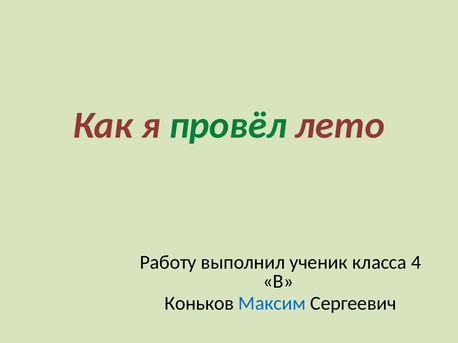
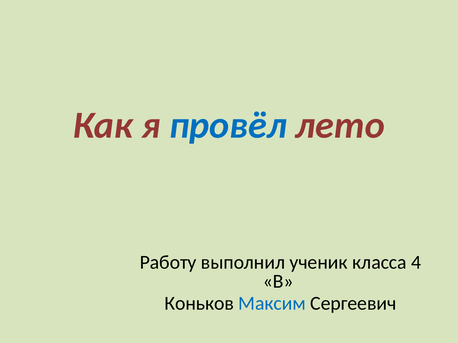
провёл colour: green -> blue (228, 125)
